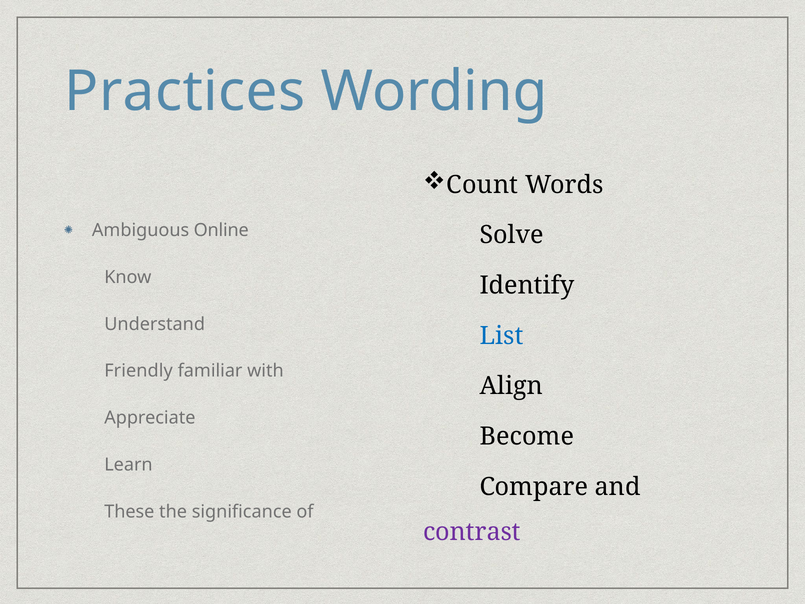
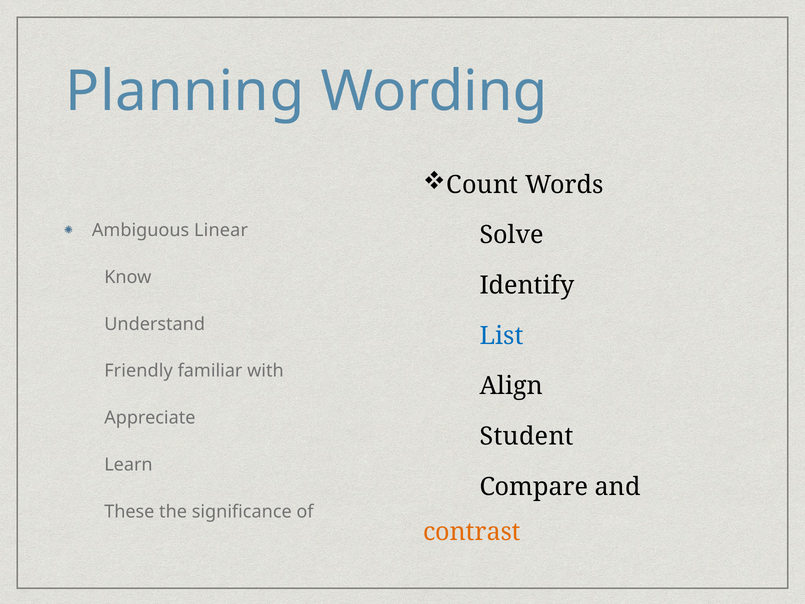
Practices: Practices -> Planning (185, 92)
Online: Online -> Linear (221, 230)
Become: Become -> Student (527, 436)
contrast colour: purple -> orange (472, 532)
